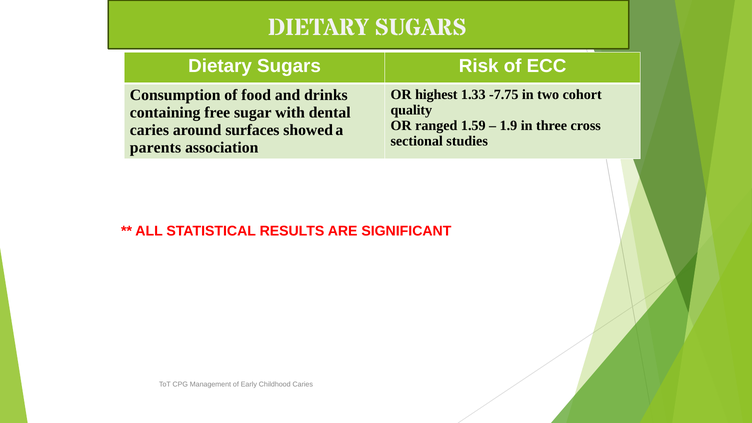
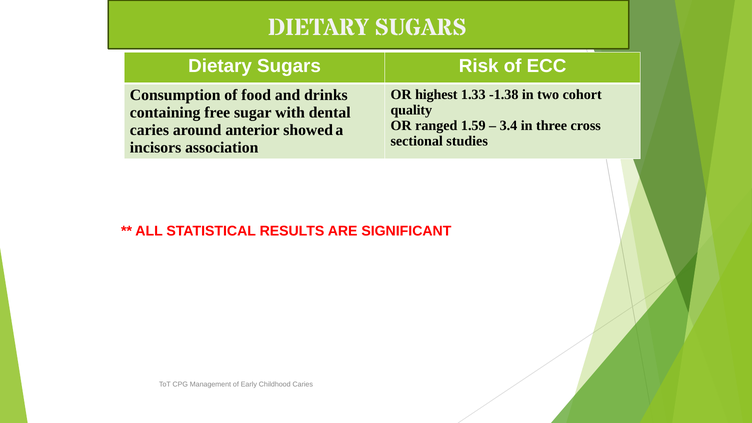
-7.75: -7.75 -> -1.38 (504, 94)
1.9: 1.9 -> 3.4 (508, 126)
surfaces: surfaces -> anterior (252, 130)
parents: parents -> incisors (156, 147)
